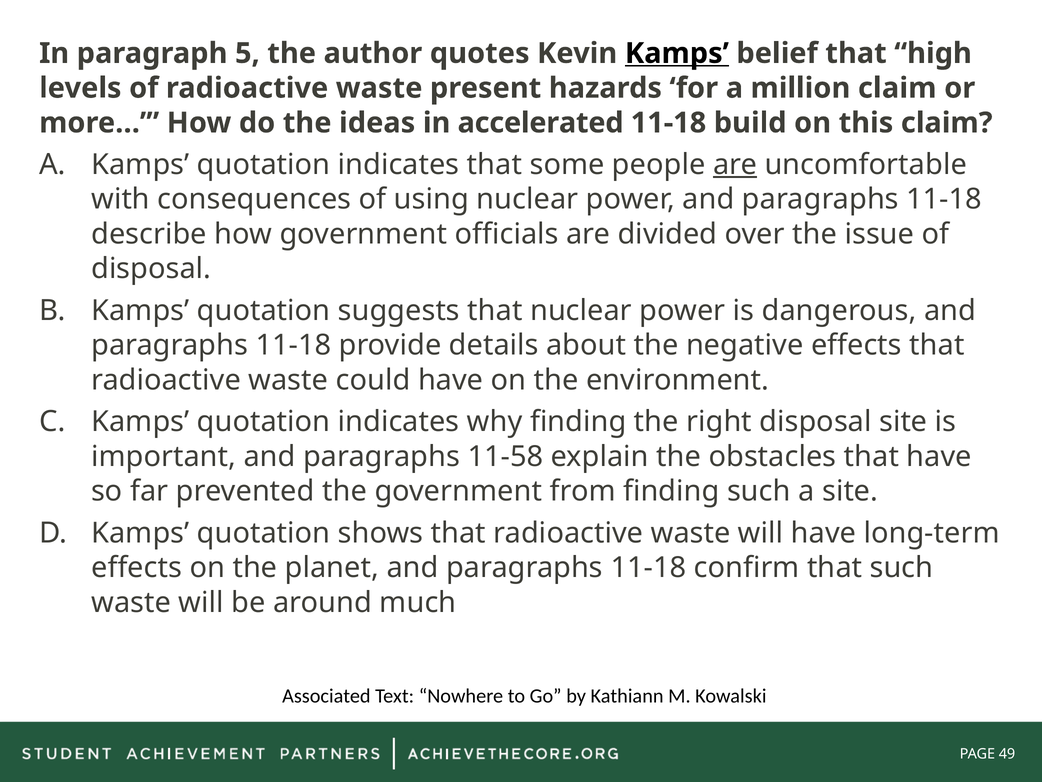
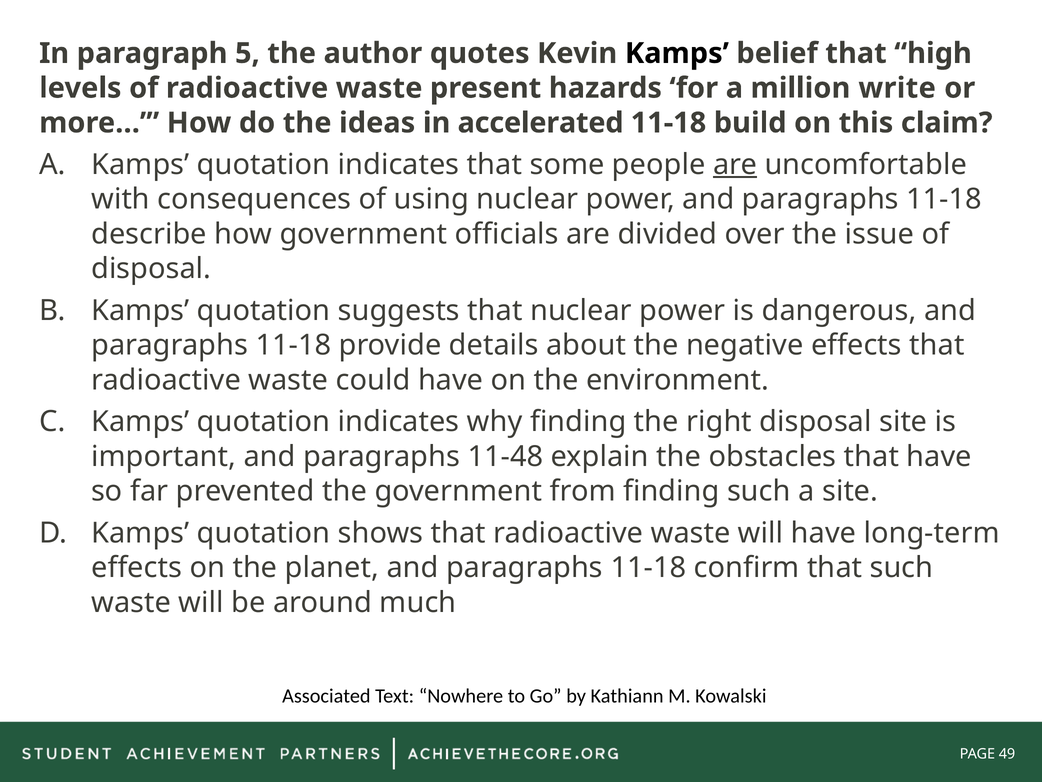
Kamps underline: present -> none (677, 53)
million claim: claim -> write (897, 88)
11-58: 11-58 -> 11-48 (505, 456)
